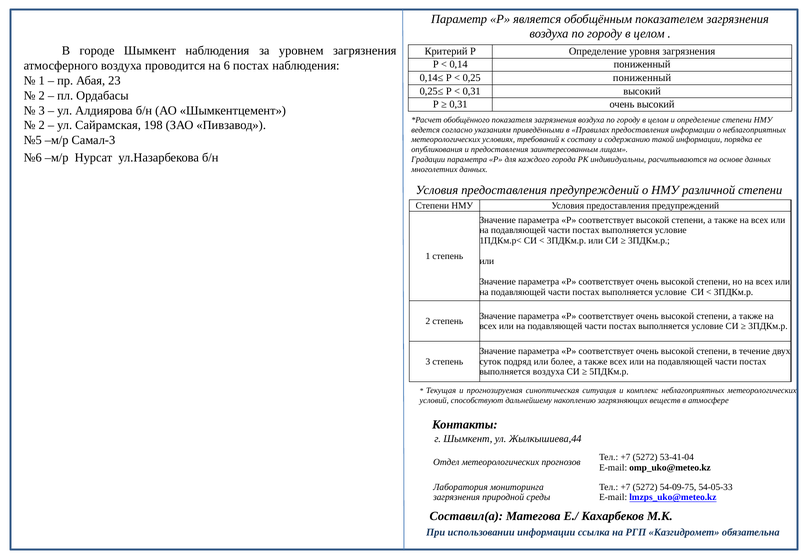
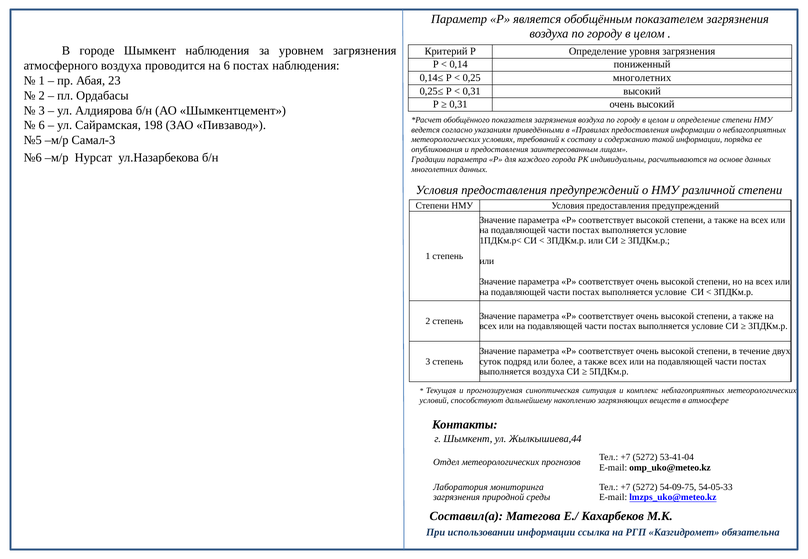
0,25 пониженный: пониженный -> многолетних (642, 78)
2: 2 -> 6 (42, 125)
